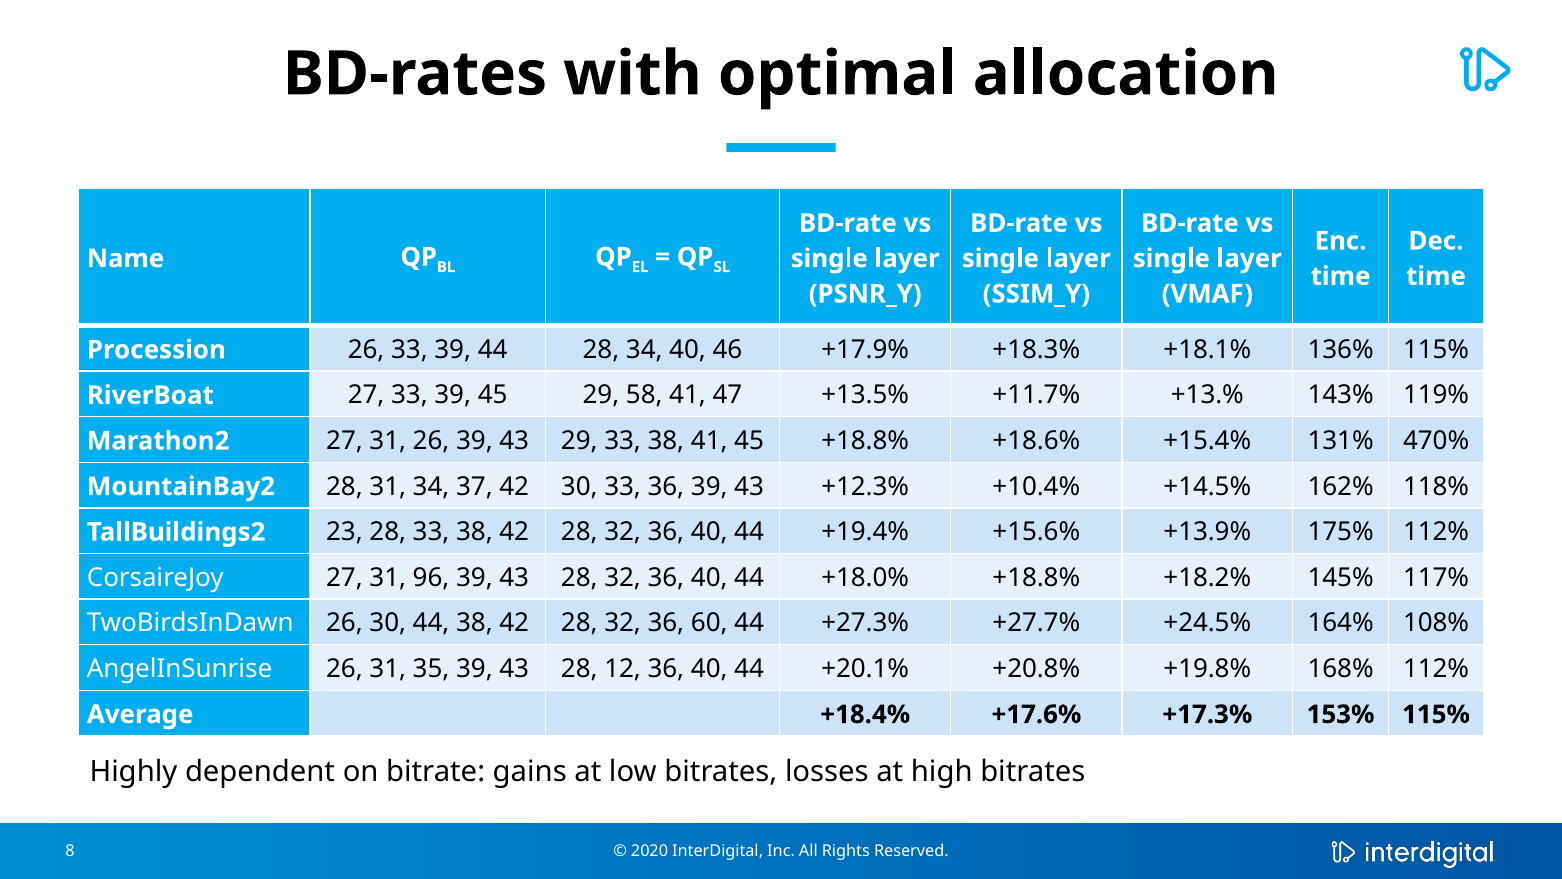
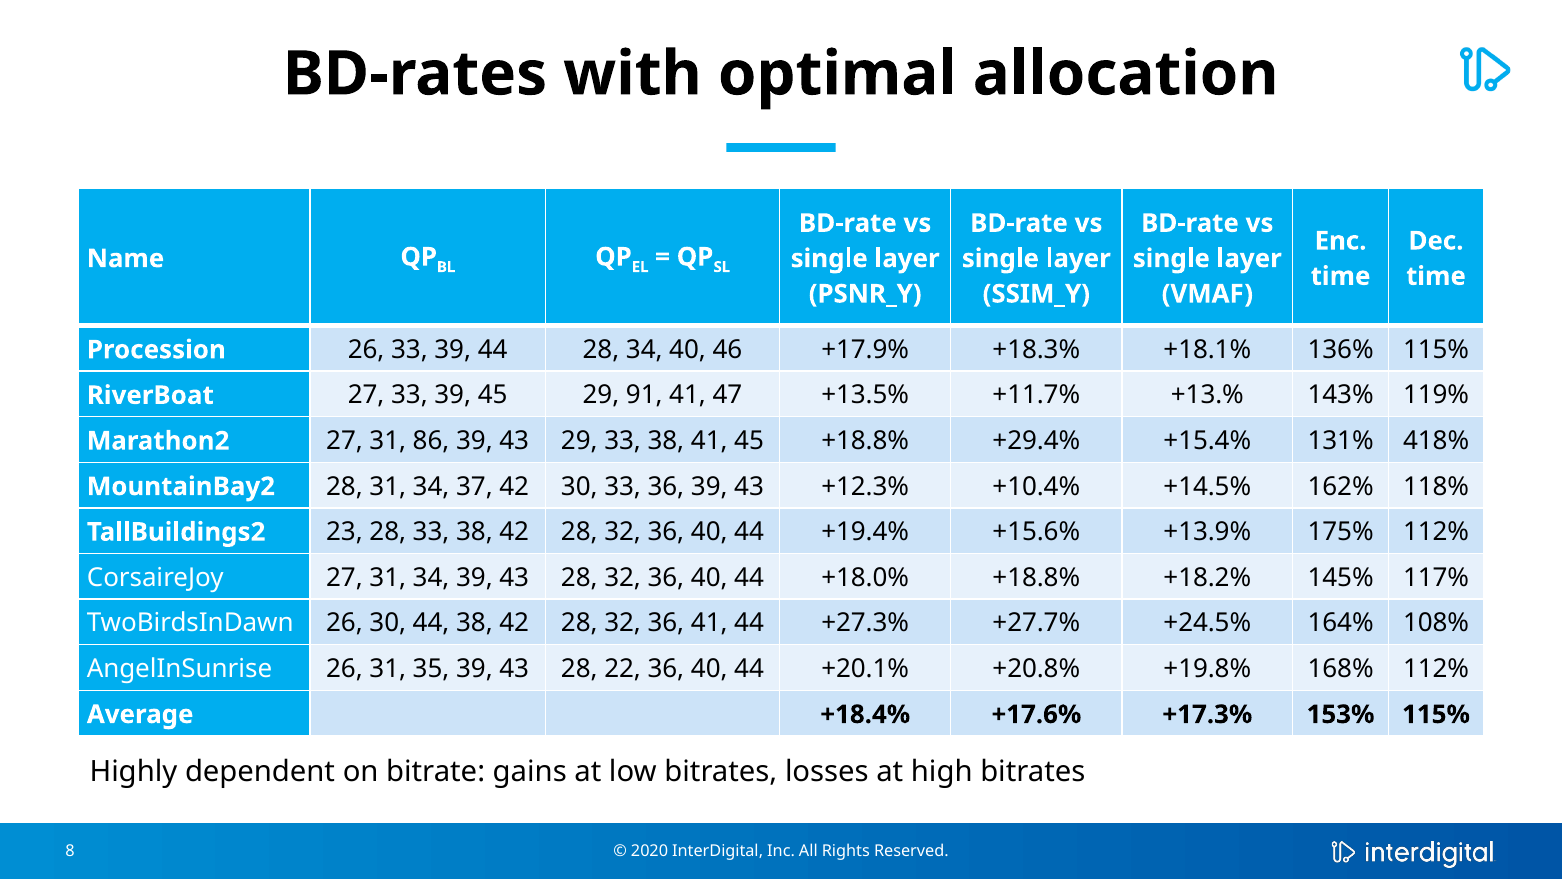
58: 58 -> 91 (644, 395)
31 26: 26 -> 86 (431, 441)
+18.6%: +18.6% -> +29.4% (1036, 441)
470%: 470% -> 418% (1436, 441)
27 31 96: 96 -> 34 (431, 577)
36 60: 60 -> 41 (709, 623)
12: 12 -> 22 (623, 669)
